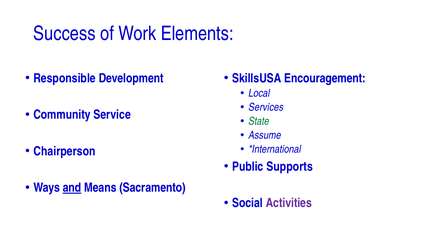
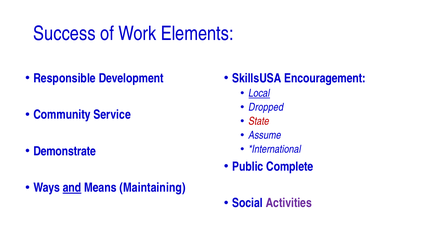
Local underline: none -> present (259, 93)
Services: Services -> Dropped (266, 107)
State colour: green -> red (259, 121)
Chairperson: Chairperson -> Demonstrate (65, 151)
Supports: Supports -> Complete (290, 167)
Sacramento: Sacramento -> Maintaining (152, 188)
